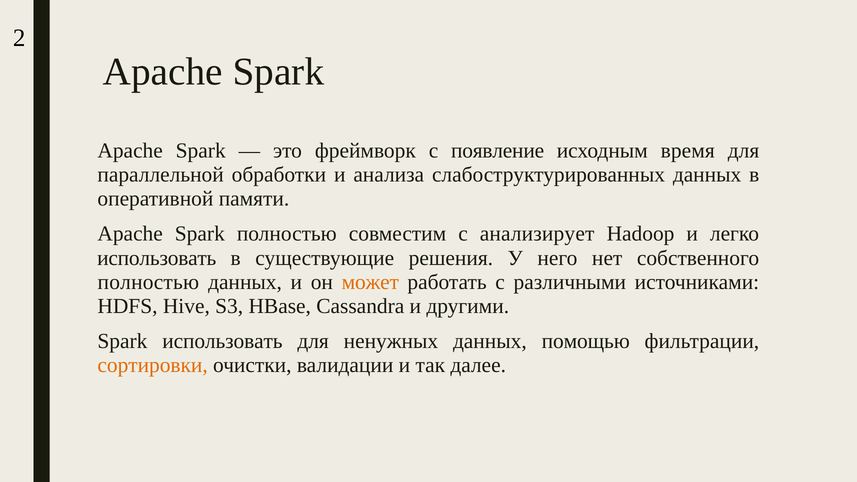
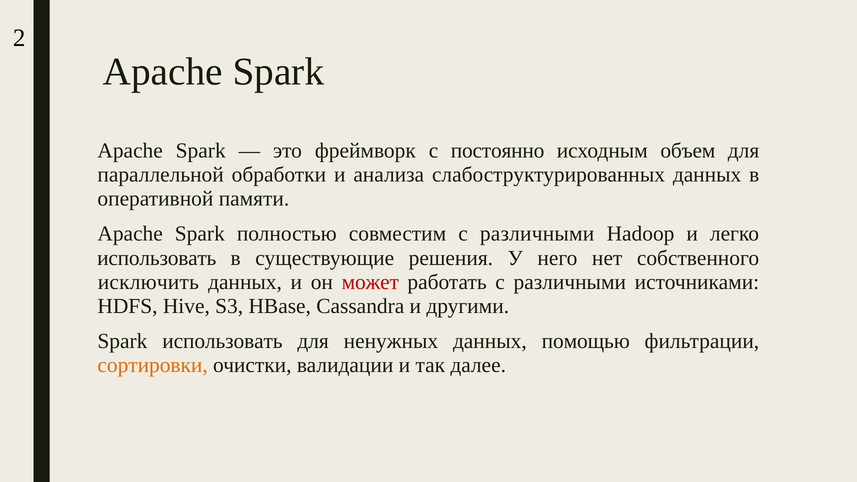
появление: появление -> постоянно (498, 151)
время: время -> объем (688, 151)
совместим с анализирует: анализирует -> различными (537, 234)
полностью: полностью -> исключить (148, 282)
может colour: orange -> red (370, 282)
